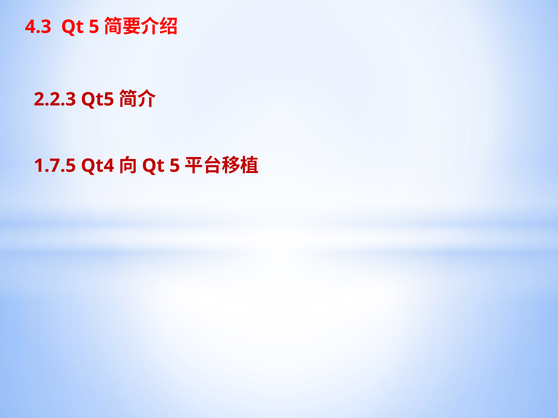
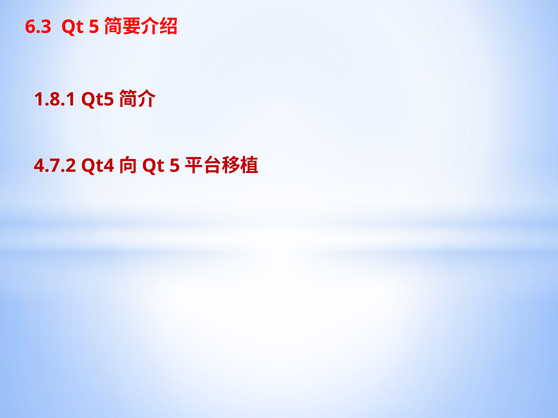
4.3: 4.3 -> 6.3 (38, 27)
2.2.3: 2.2.3 -> 1.8.1 (55, 99)
1.7.5: 1.7.5 -> 4.7.2 (55, 166)
